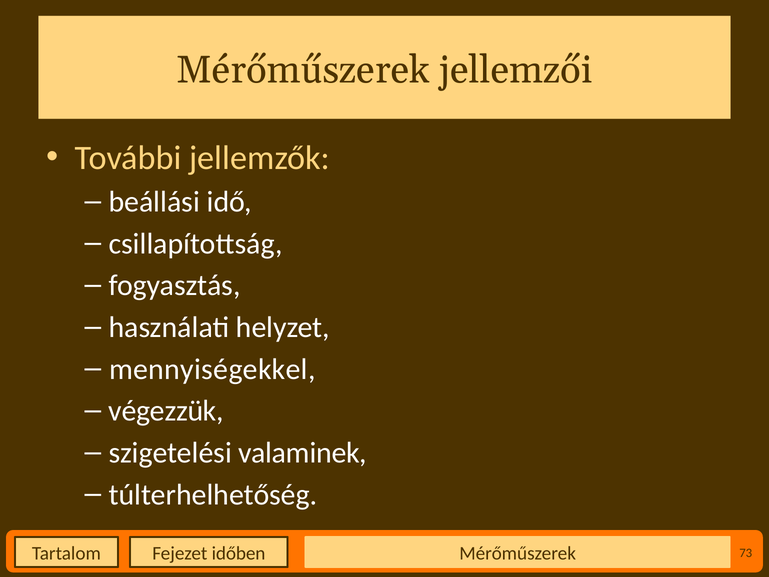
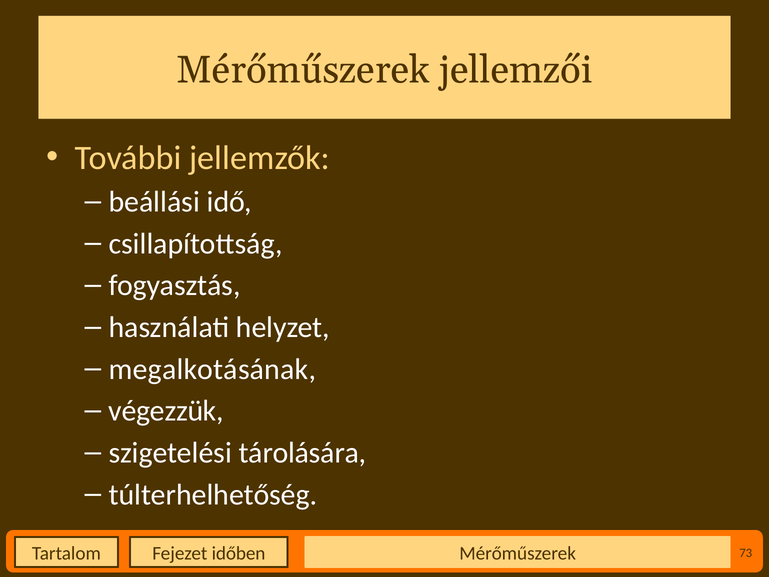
mennyiségekkel: mennyiségekkel -> megalkotásának (212, 369)
valaminek: valaminek -> tárolására (302, 453)
